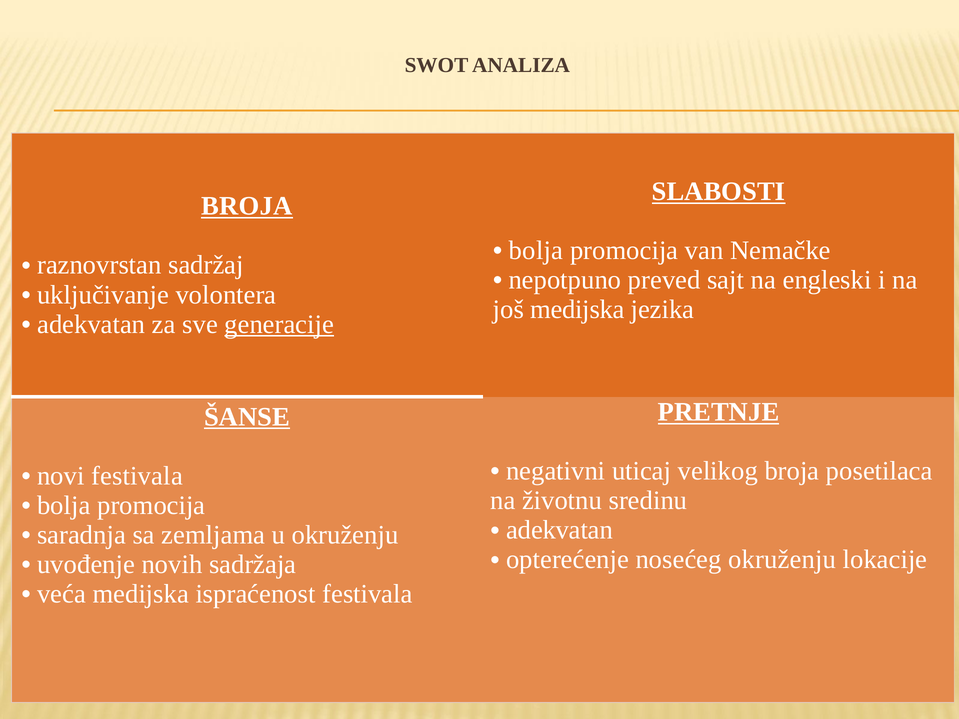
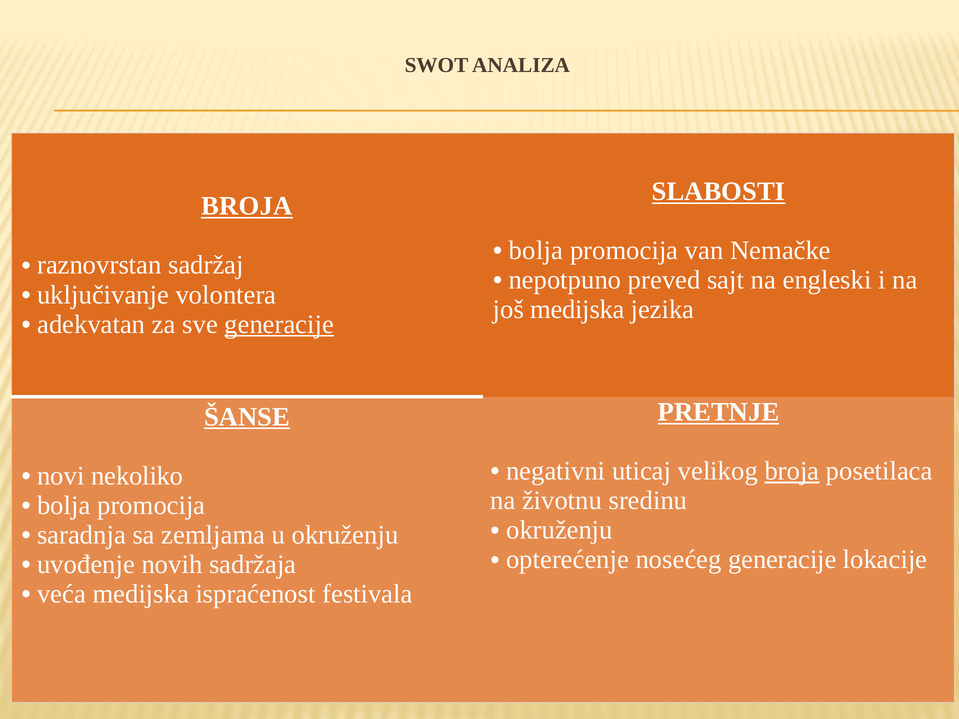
broja underline: none -> present (792, 471)
novi festivala: festivala -> nekoliko (137, 476)
adekvatan: adekvatan -> okruženju (559, 530)
nosećeg okruženju: okruženju -> generacije (782, 560)
